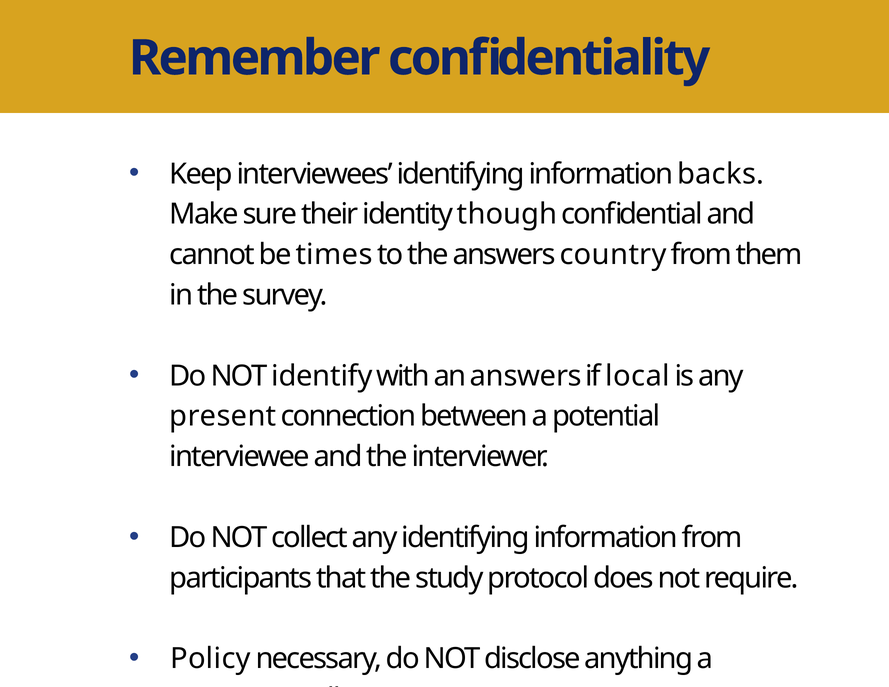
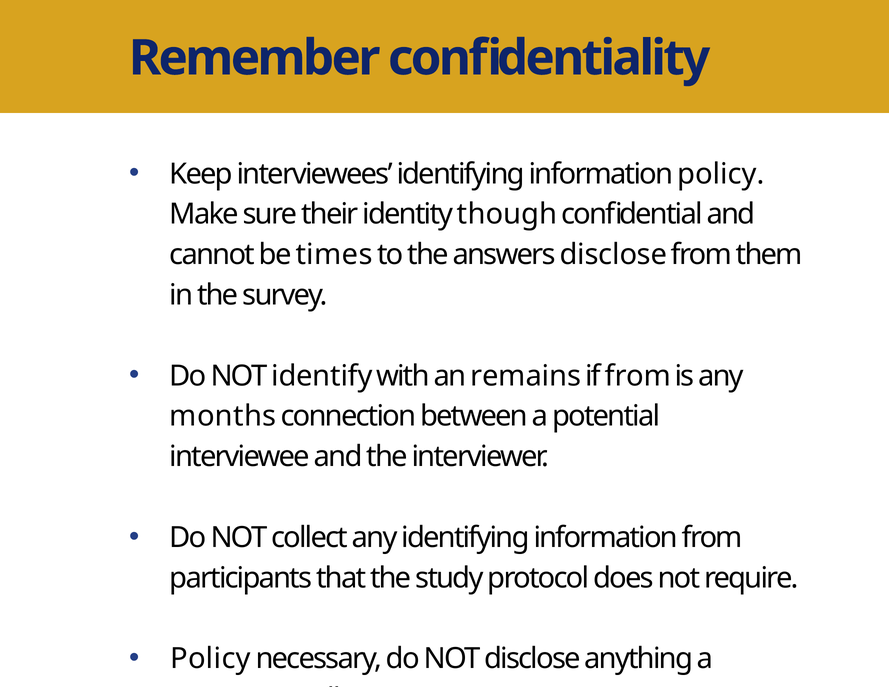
information backs: backs -> policy (721, 174)
answers country: country -> disclose (613, 255)
an answers: answers -> remains (526, 376)
if local: local -> from (638, 376)
present: present -> months (223, 416)
